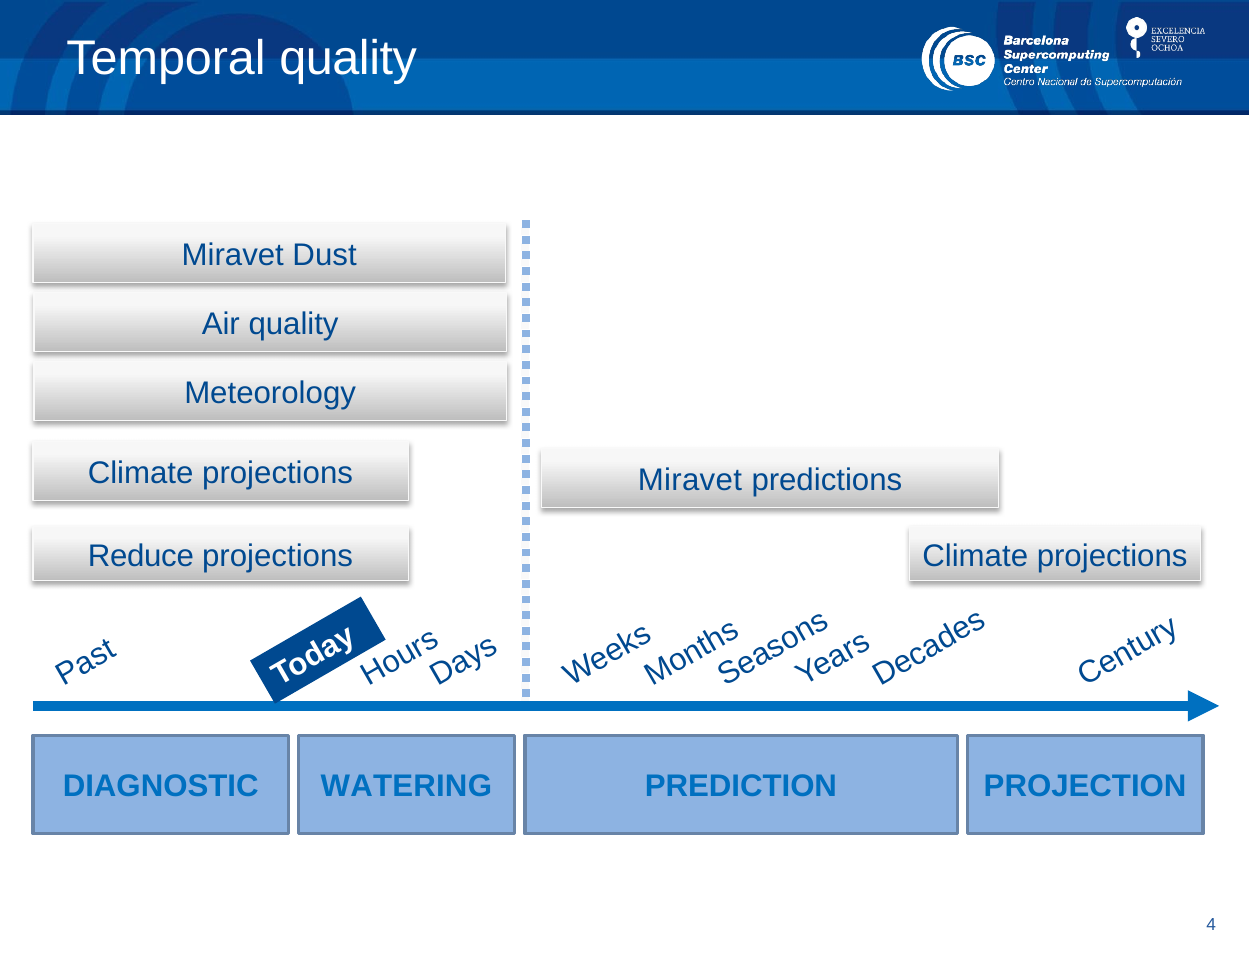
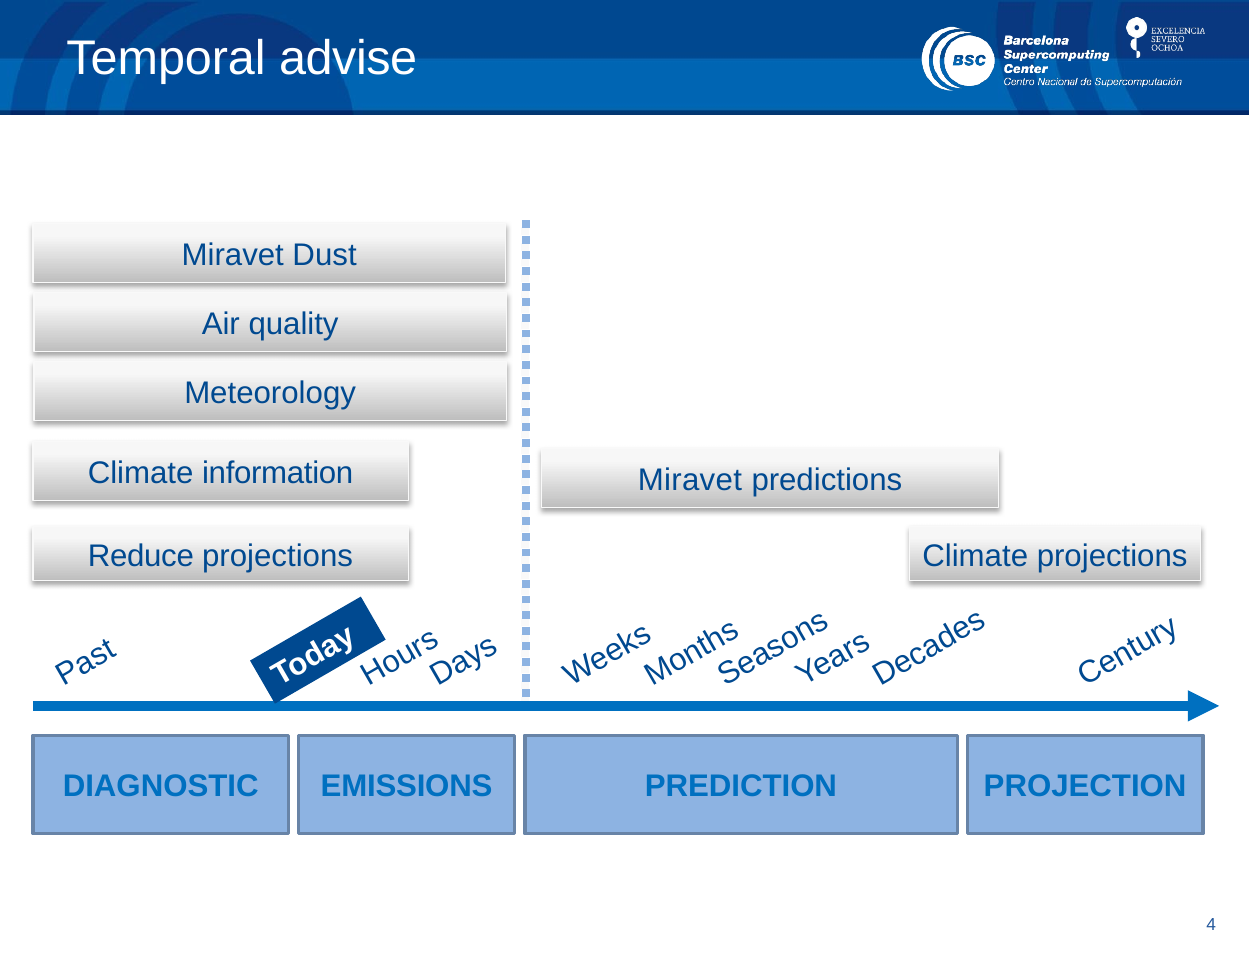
Temporal quality: quality -> advise (348, 58)
projections: projections -> information (278, 473)
WATERING: WATERING -> EMISSIONS (407, 787)
